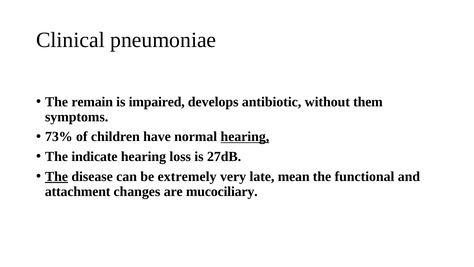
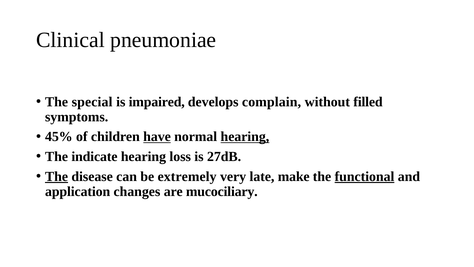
remain: remain -> special (92, 102)
antibiotic: antibiotic -> complain (272, 102)
them: them -> filled (368, 102)
73%: 73% -> 45% (59, 136)
have underline: none -> present (157, 136)
mean: mean -> make (294, 176)
functional underline: none -> present (365, 176)
attachment: attachment -> application (78, 191)
